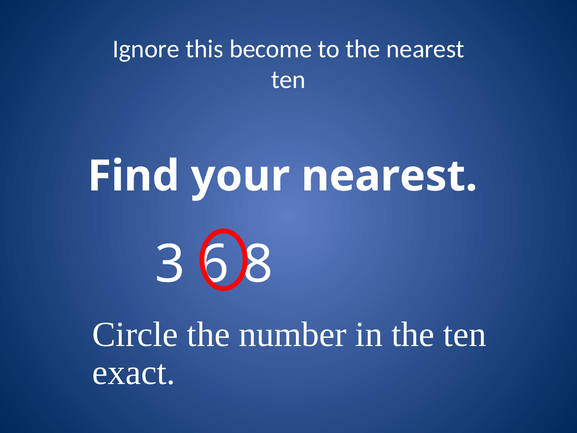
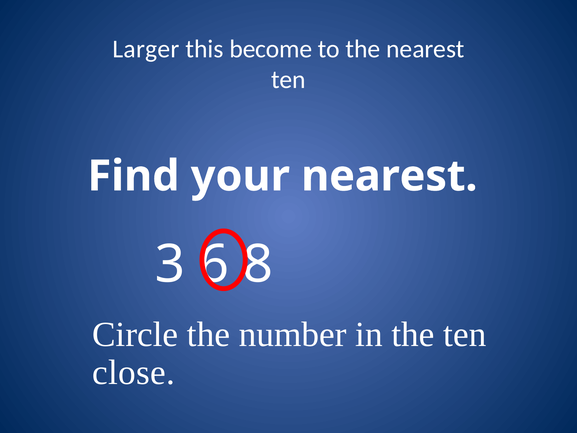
Ignore: Ignore -> Larger (146, 49)
exact: exact -> close (134, 372)
